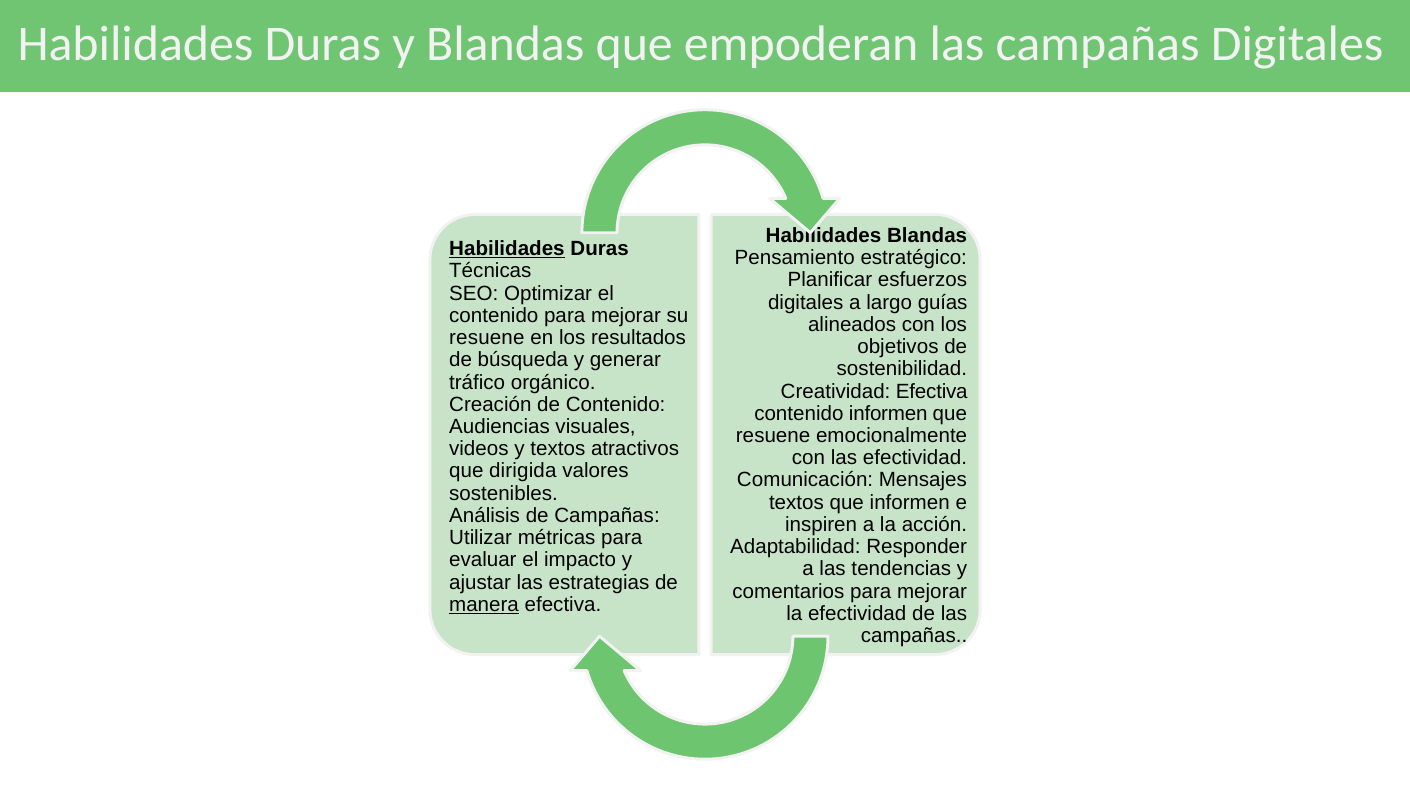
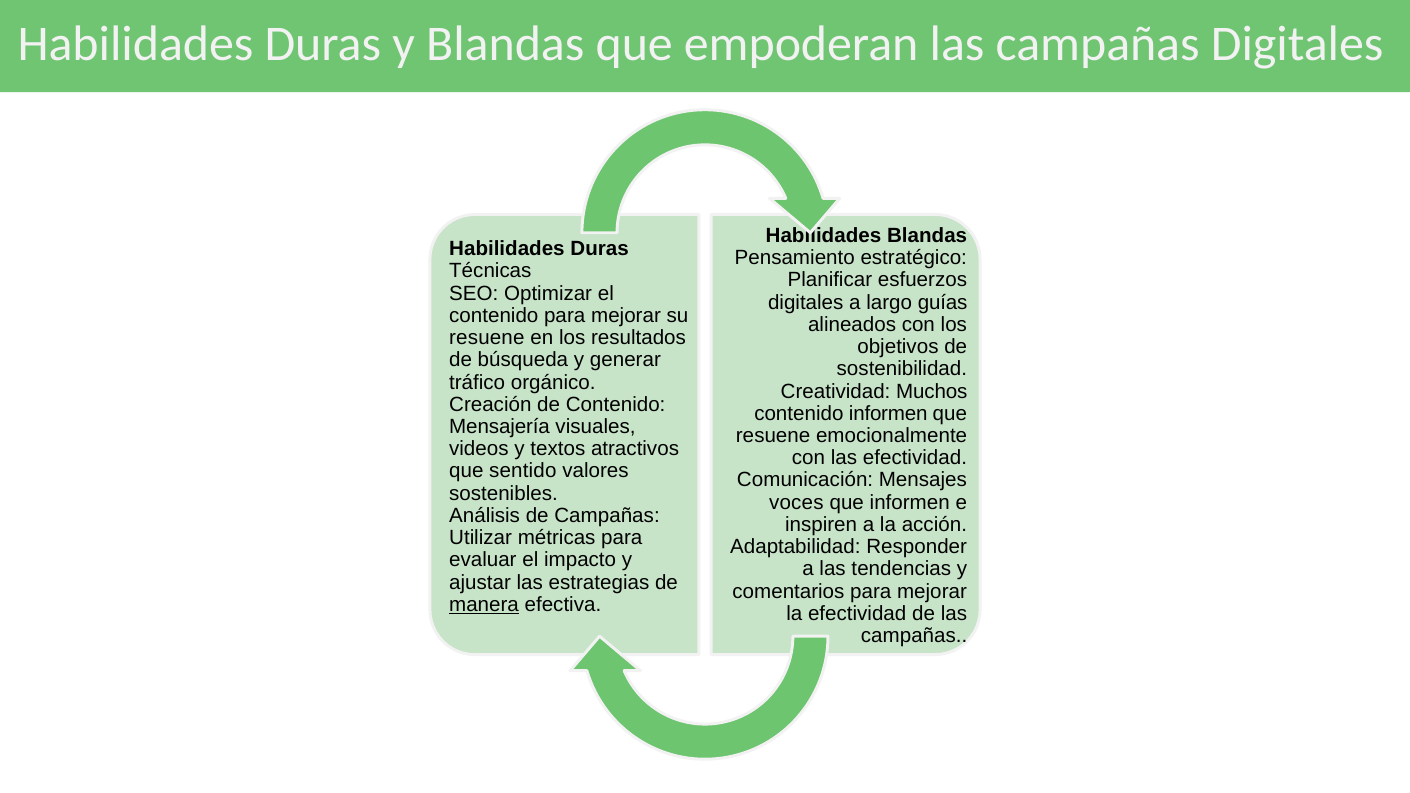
Habilidades underline: present -> none (507, 249)
Creatividad Efectiva: Efectiva -> Muchos (932, 391)
Audiencias: Audiencias -> Mensajería (500, 427)
dirigida: dirigida -> sentido (523, 471)
textos: textos -> voces (796, 503)
